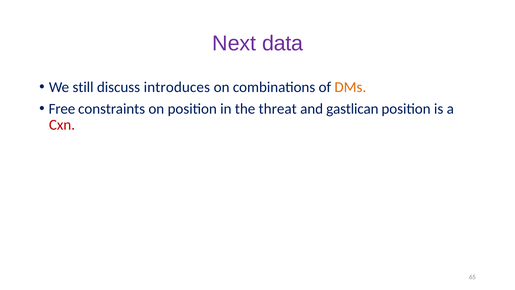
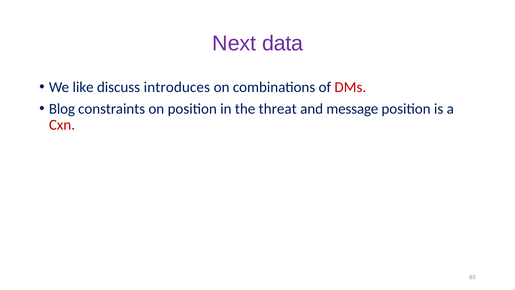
still: still -> like (83, 87)
DMs colour: orange -> red (350, 87)
Free: Free -> Blog (62, 109)
gastlican: gastlican -> message (352, 109)
